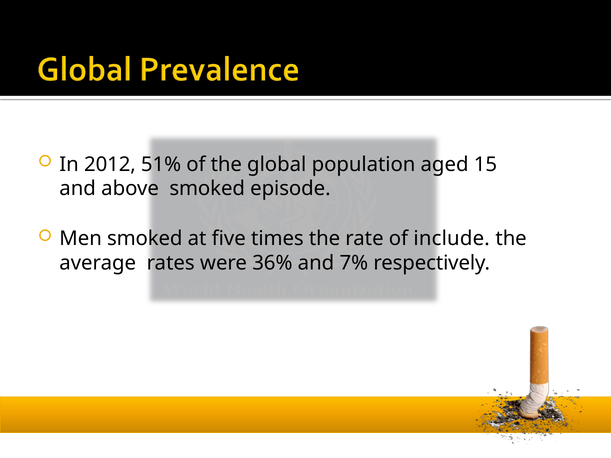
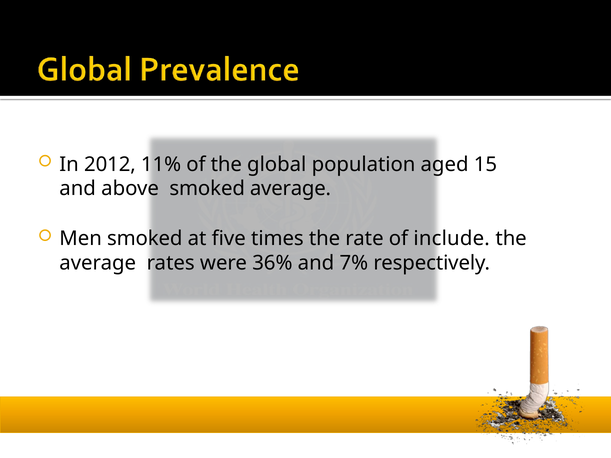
51%: 51% -> 11% (161, 164)
smoked episode: episode -> average (290, 189)
